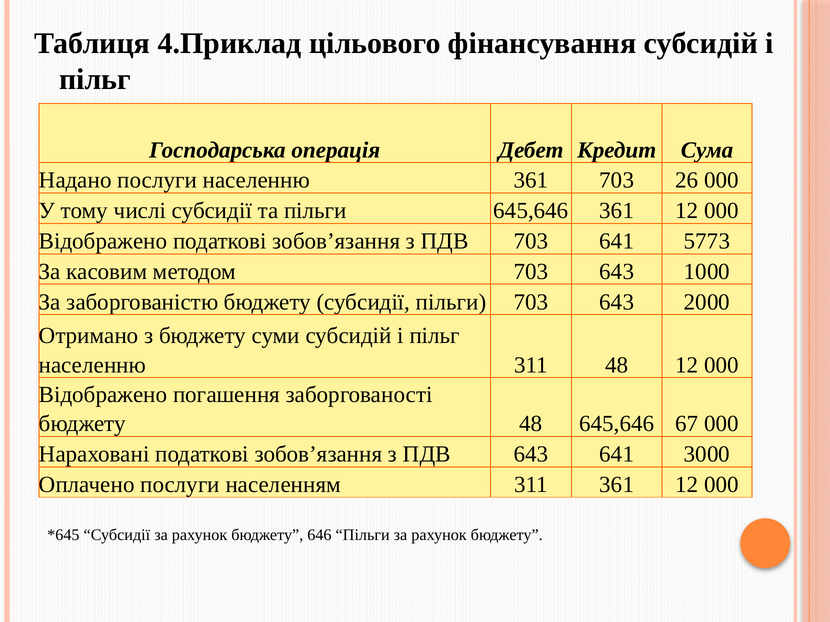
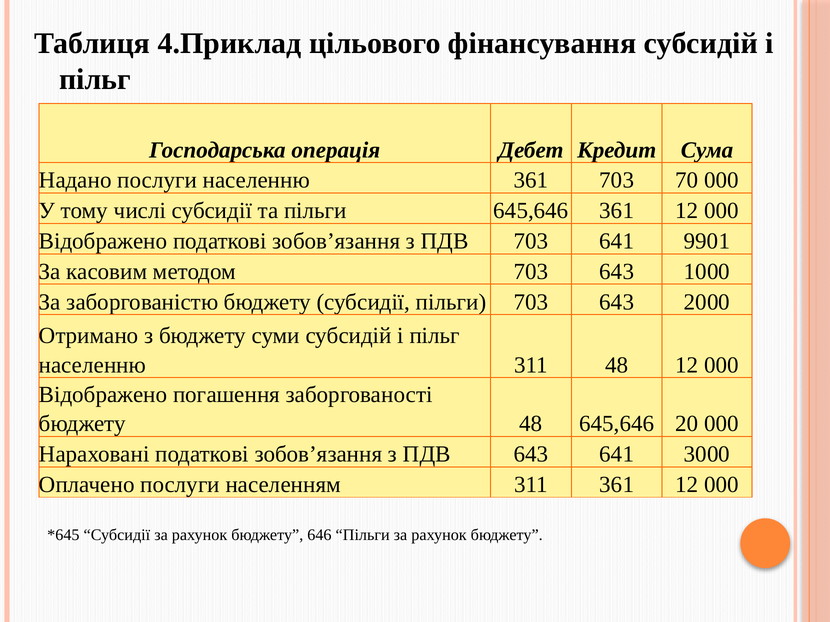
26: 26 -> 70 (687, 180)
5773: 5773 -> 9901 (707, 241)
67: 67 -> 20 (687, 424)
